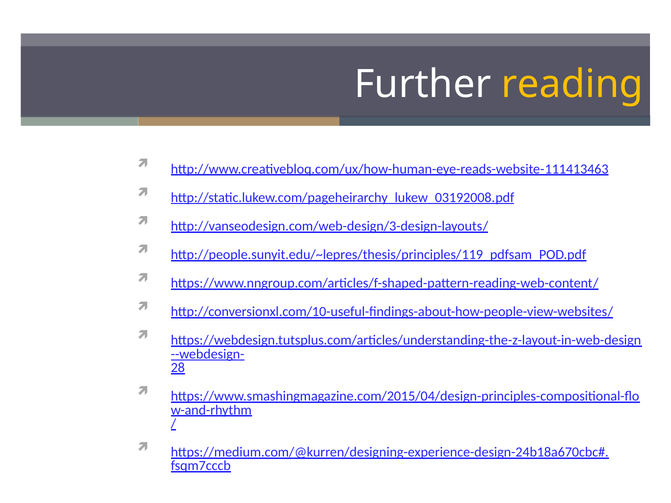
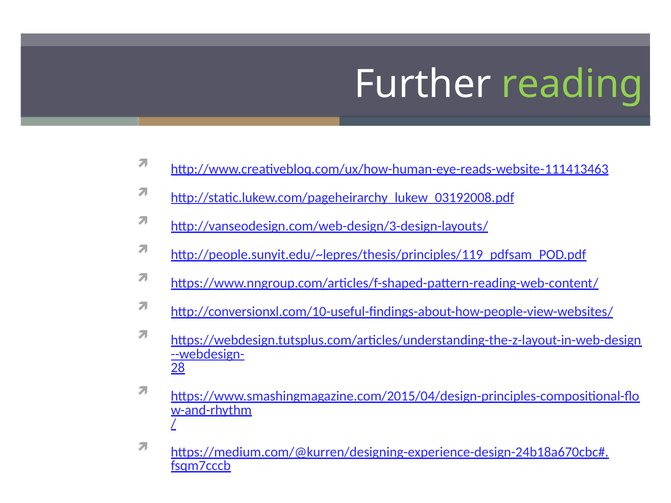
reading colour: yellow -> light green (572, 84)
